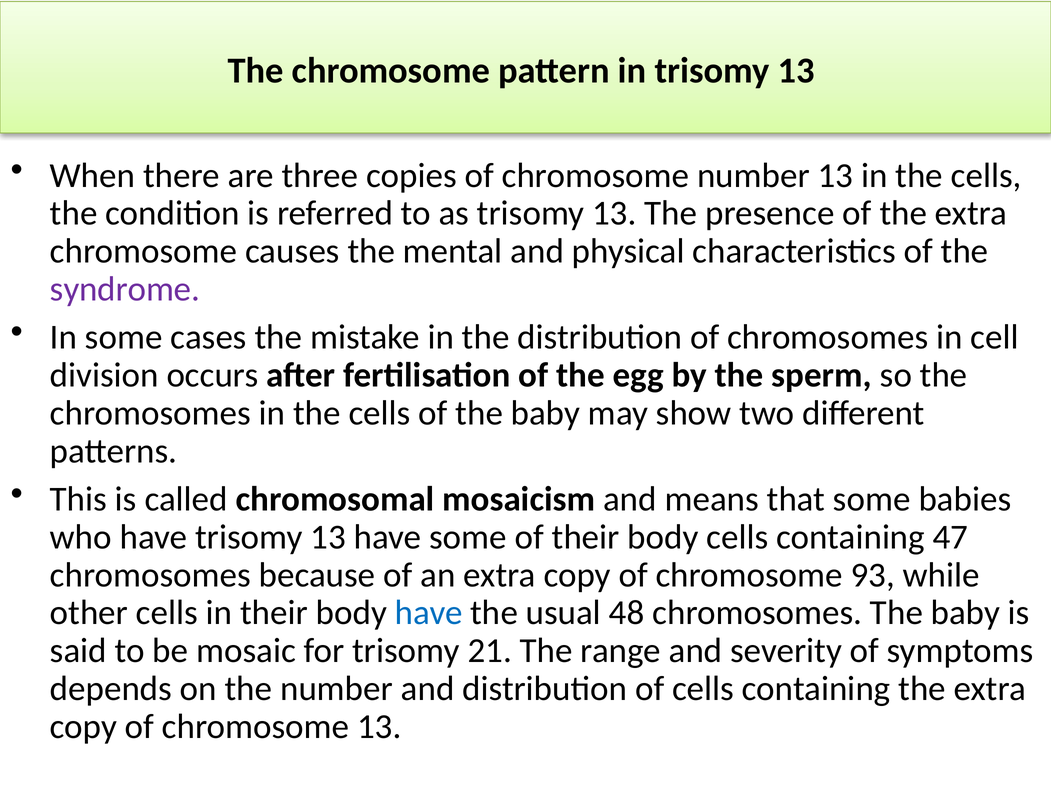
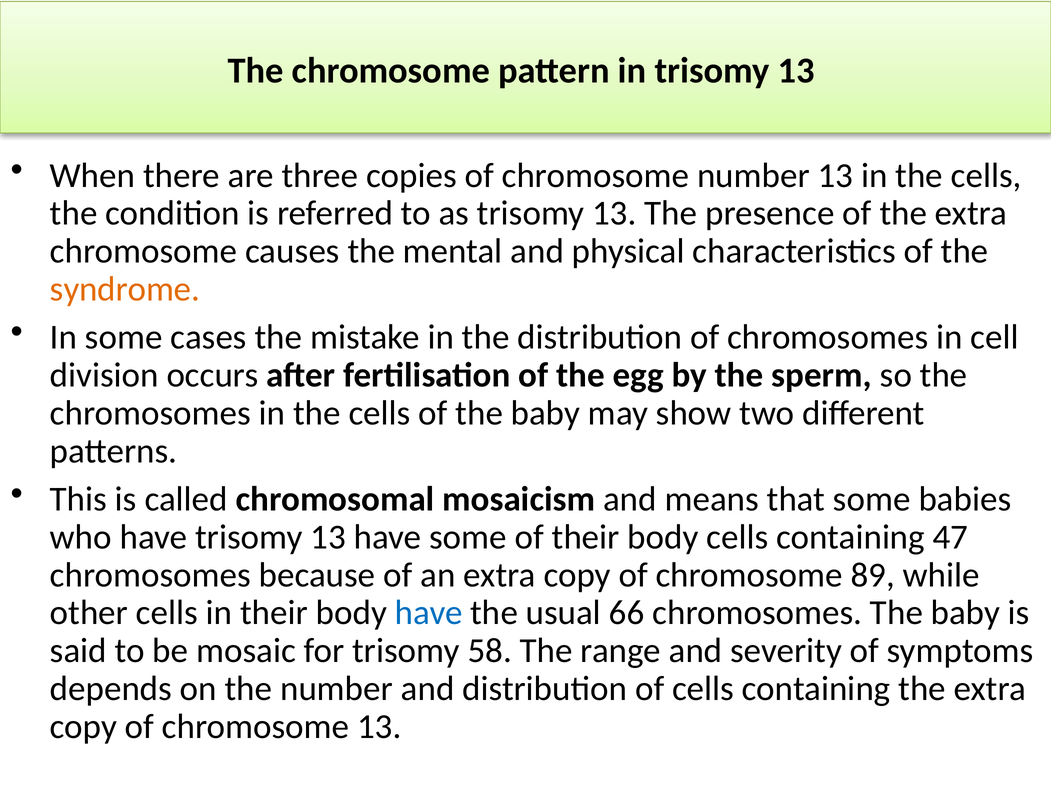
syndrome colour: purple -> orange (125, 289)
93: 93 -> 89 (873, 574)
48: 48 -> 66 (627, 612)
21: 21 -> 58 (490, 650)
